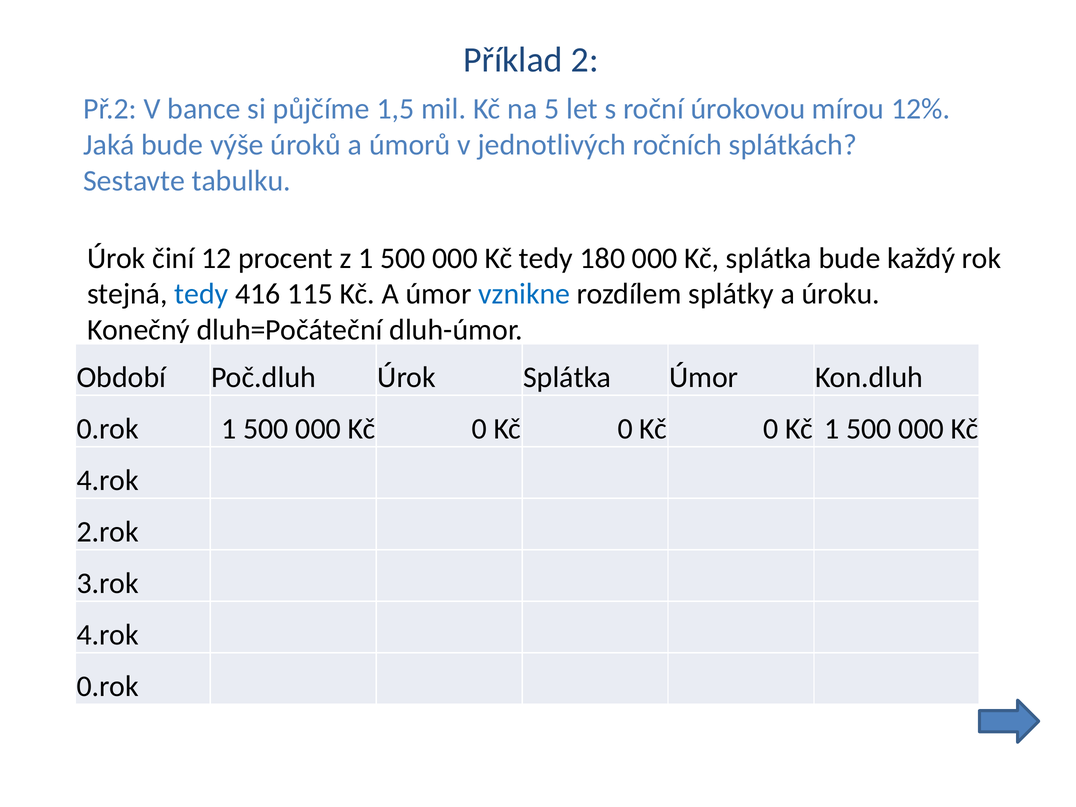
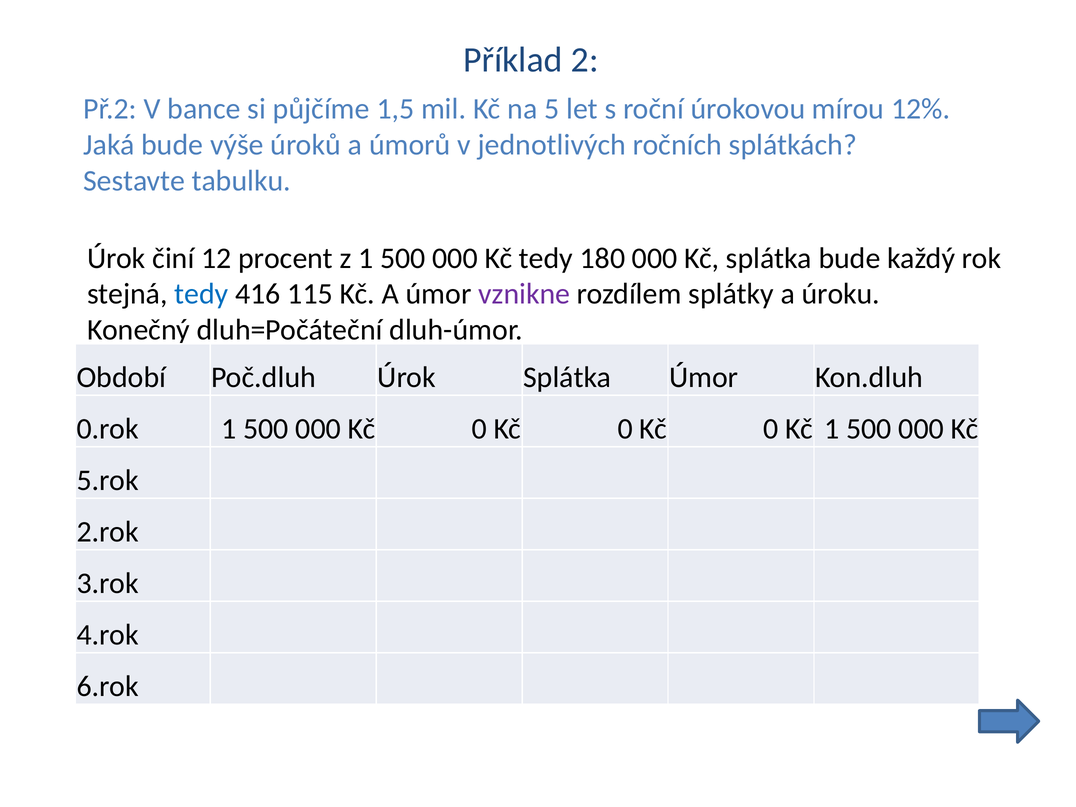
vznikne colour: blue -> purple (524, 294)
4.rok: 4.rok -> 5.rok (108, 480)
0.rok: 0.rok -> 6.rok (108, 686)
